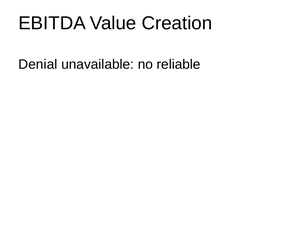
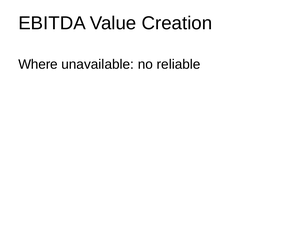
Denial: Denial -> Where (38, 64)
